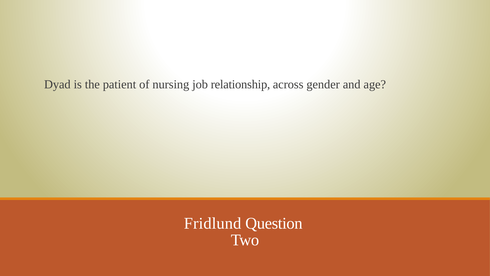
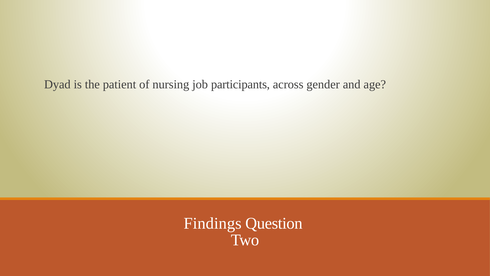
relationship: relationship -> participants (240, 84)
Fridlund: Fridlund -> Findings (213, 223)
